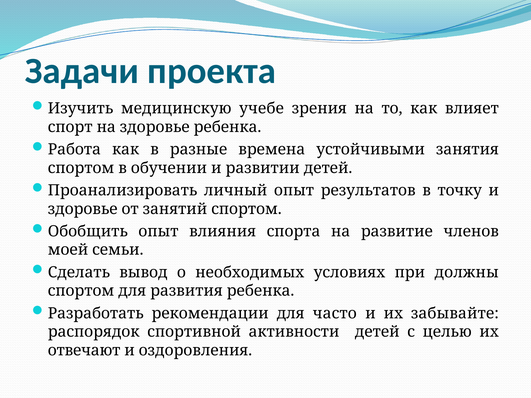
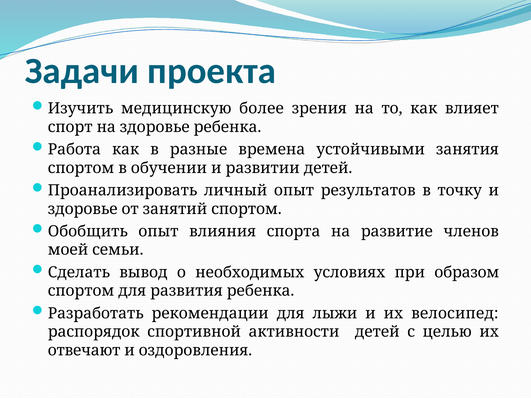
учебе: учебе -> более (261, 108)
должны: должны -> образом (467, 272)
часто: часто -> лыжи (335, 313)
забывайте: забывайте -> велосипед (455, 313)
